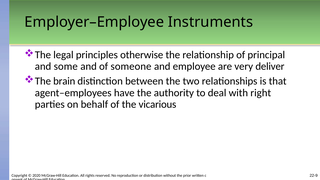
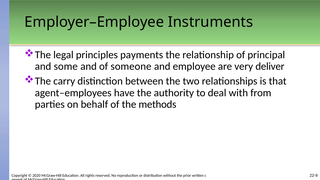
otherwise: otherwise -> payments (142, 55)
brain: brain -> carry (64, 81)
right: right -> from (261, 93)
vicarious: vicarious -> methods (157, 104)
